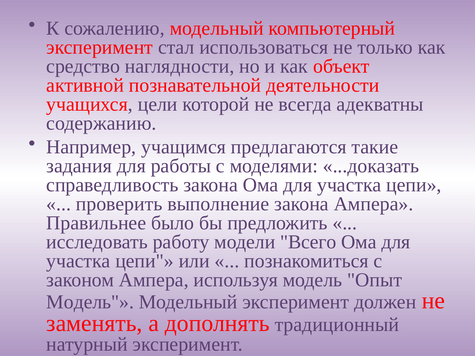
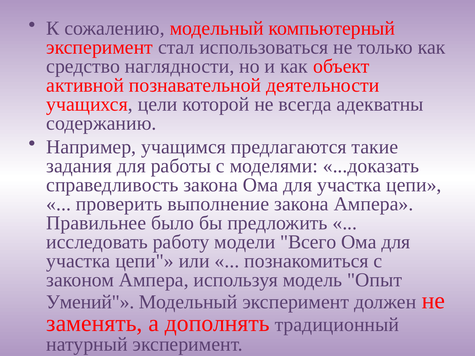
Модель: Модель -> Умений (90, 302)
